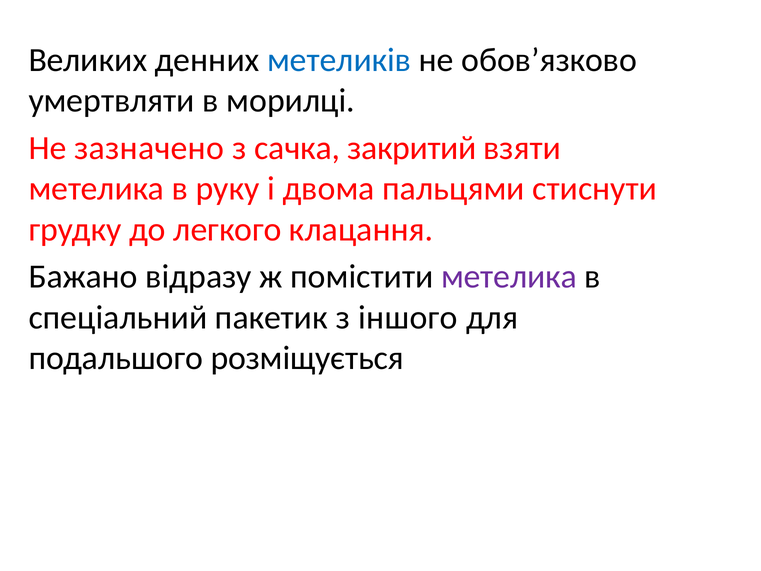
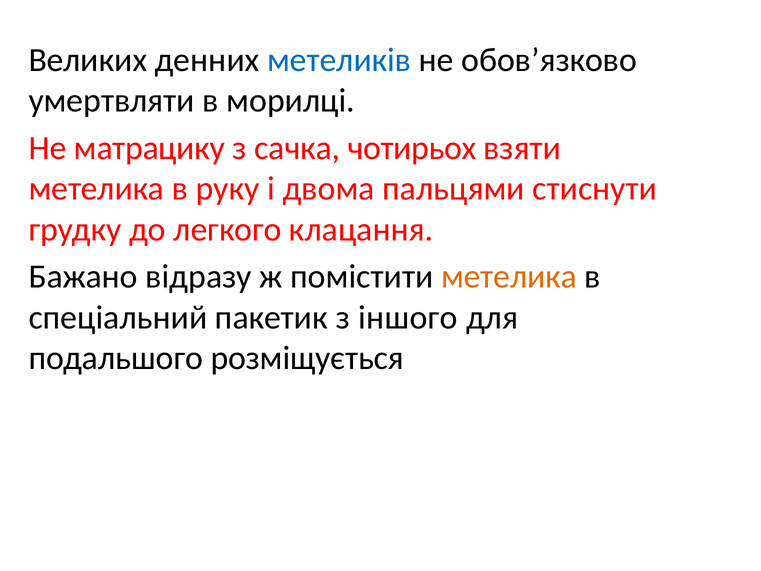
зазначено: зазначено -> матрацику (149, 148)
закритий: закритий -> чотирьох (412, 148)
метелика colour: purple -> orange (509, 277)
